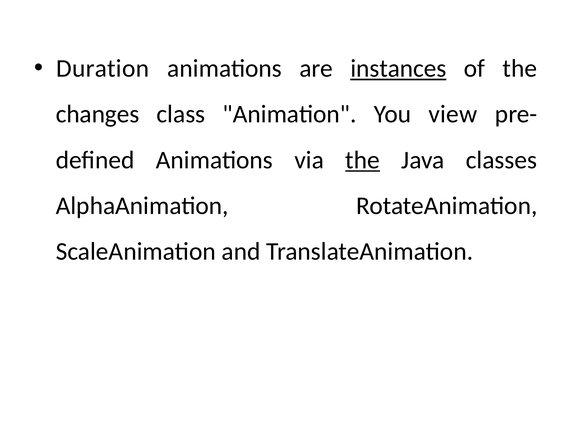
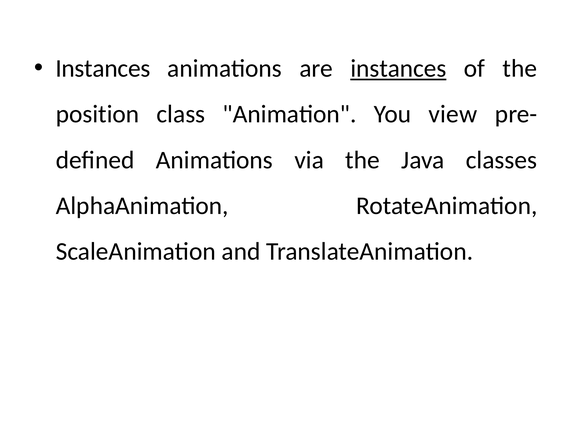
Duration: Duration -> Instances (103, 69)
changes: changes -> position (97, 114)
the underline: present -> none (363, 160)
